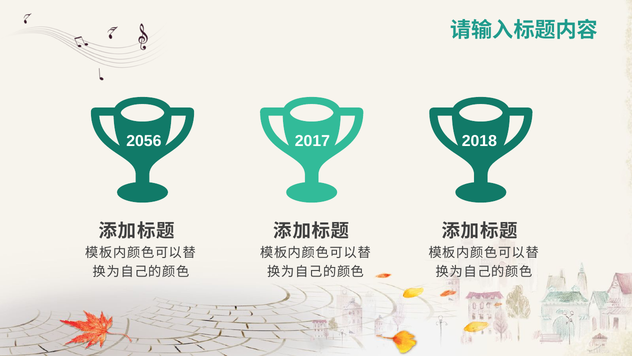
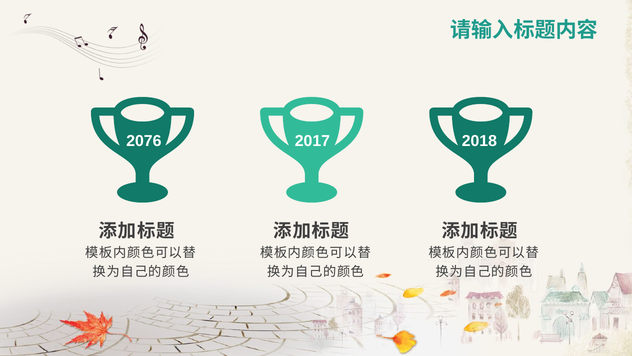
2056: 2056 -> 2076 (144, 141)
